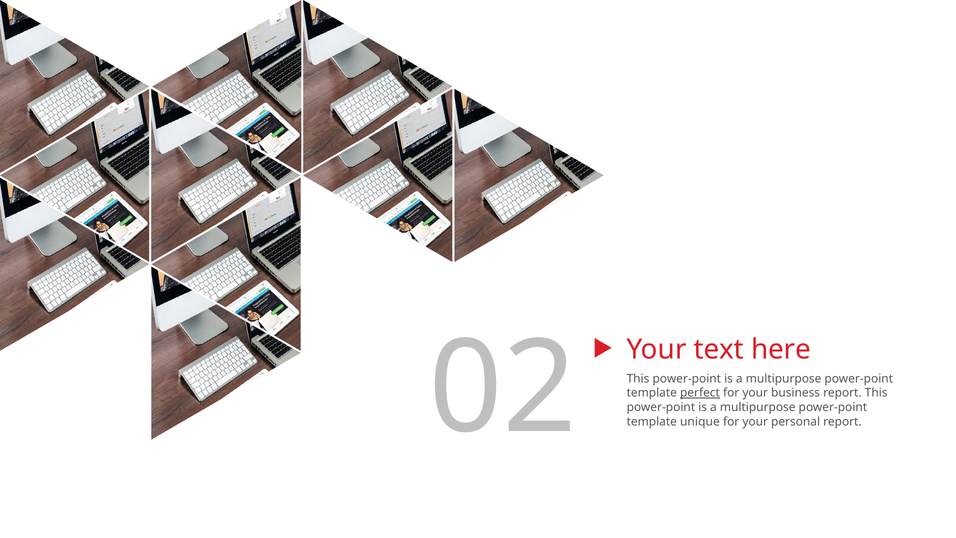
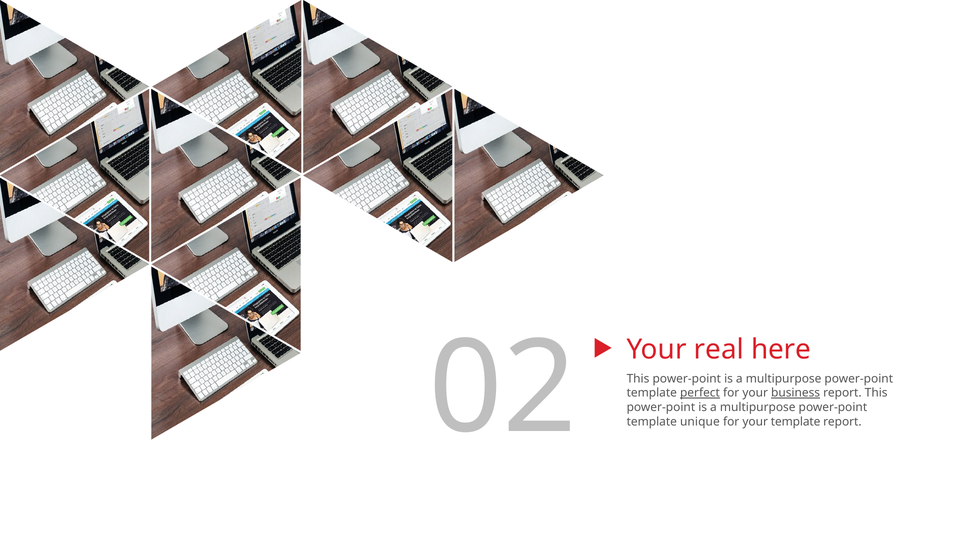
text: text -> real (719, 350)
business underline: none -> present (796, 393)
your personal: personal -> template (796, 421)
